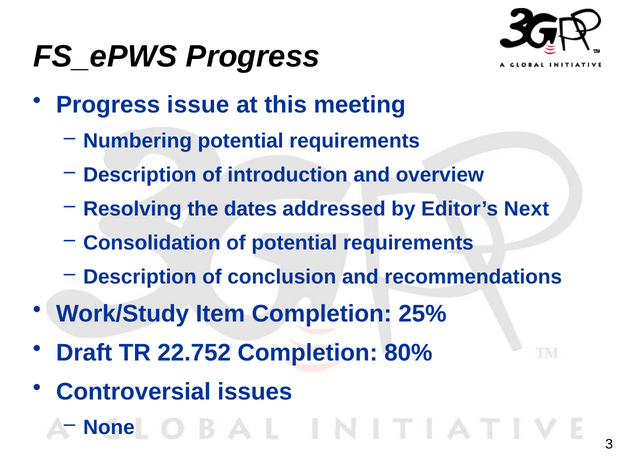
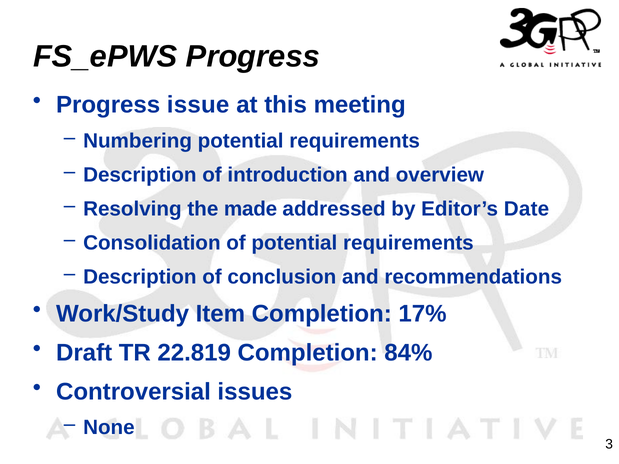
dates: dates -> made (251, 209)
Next: Next -> Date (527, 209)
25%: 25% -> 17% (423, 314)
22.752: 22.752 -> 22.819 (194, 353)
80%: 80% -> 84% (408, 353)
